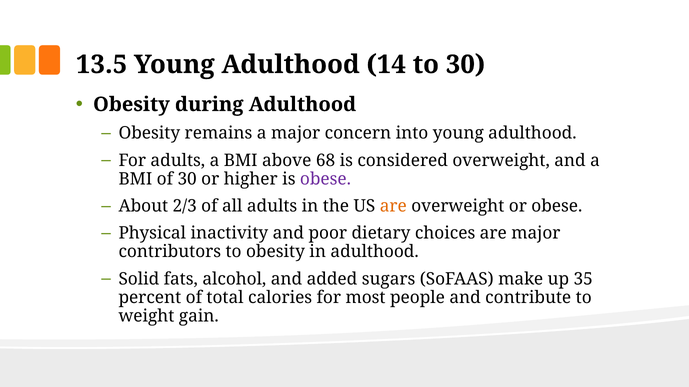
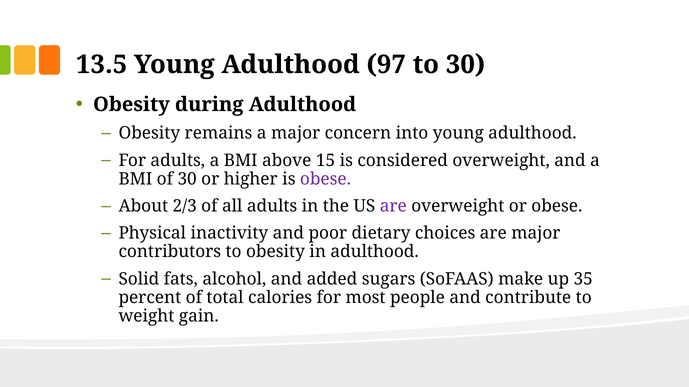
14: 14 -> 97 (386, 65)
68: 68 -> 15 (326, 161)
are colour: orange -> purple (393, 206)
